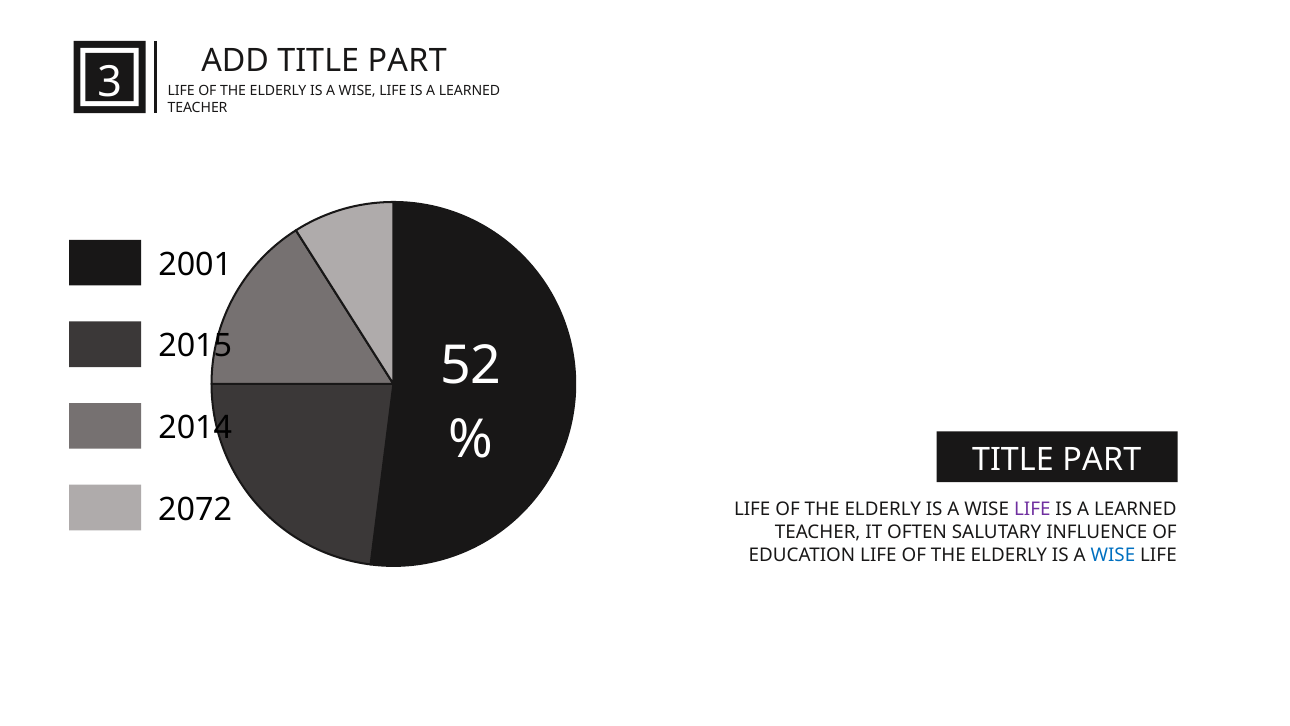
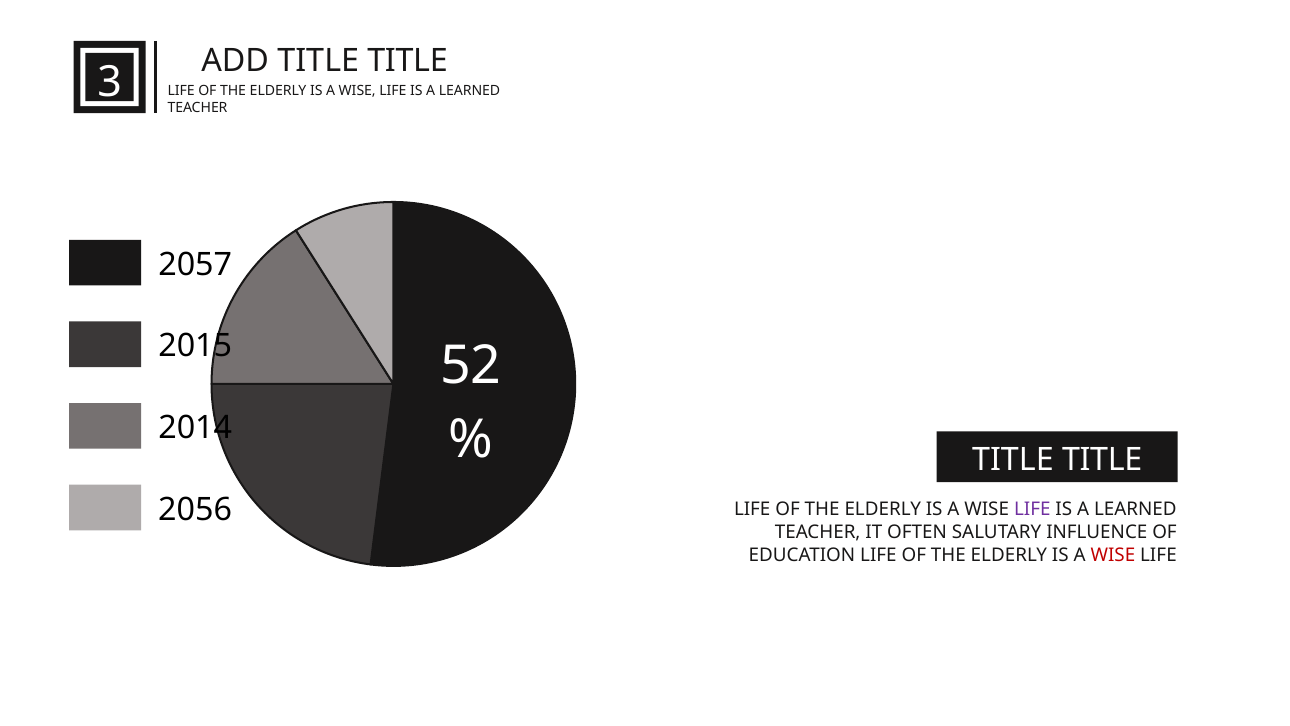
ADD TITLE PART: PART -> TITLE (408, 61)
2001: 2001 -> 2057 (195, 264)
PART: PART -> TITLE (1102, 460)
2072: 2072 -> 2056 (195, 509)
WISE colour: blue -> red (1113, 555)
